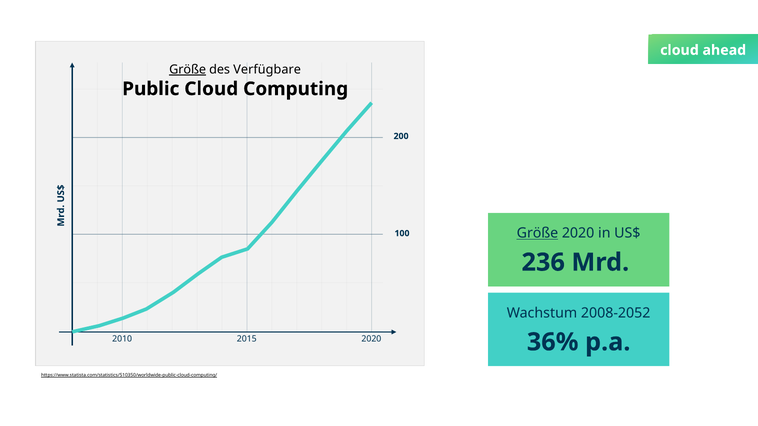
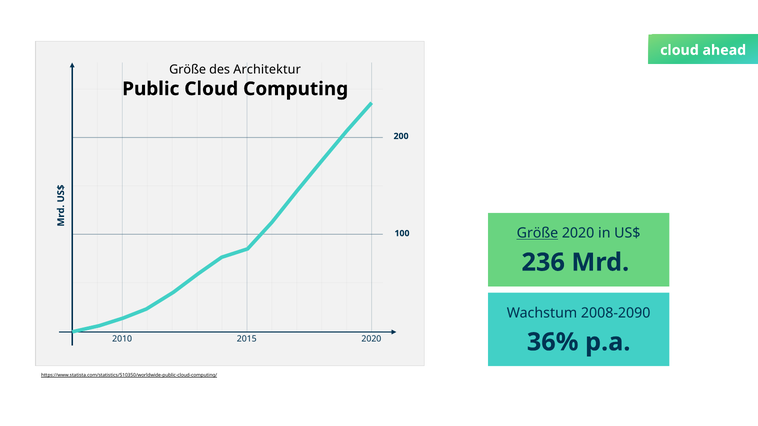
Größe underline: present -> none (188, 70)
Verfügbare: Verfügbare -> Architektur (267, 70)
2008-2052: 2008-2052 -> 2008-2090 (616, 313)
